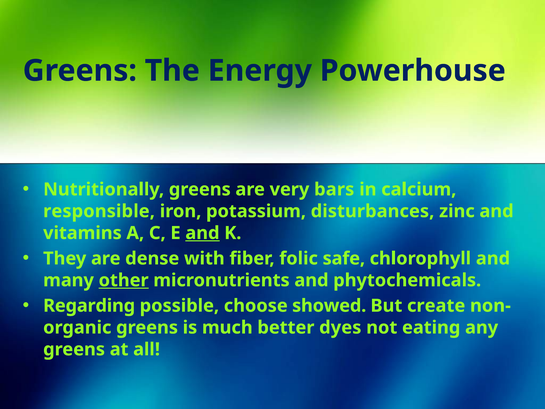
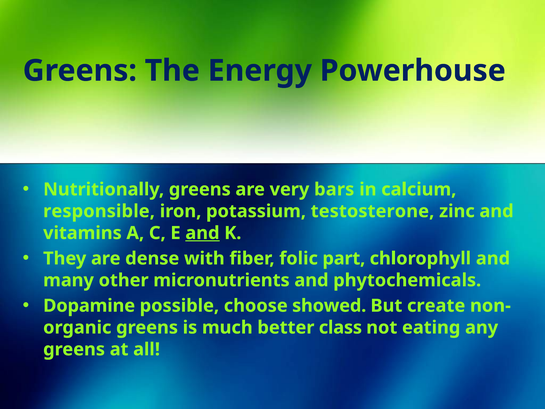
disturbances: disturbances -> testosterone (372, 211)
safe: safe -> part (344, 258)
other underline: present -> none (124, 280)
Regarding: Regarding -> Dopamine (89, 306)
dyes: dyes -> class (340, 327)
